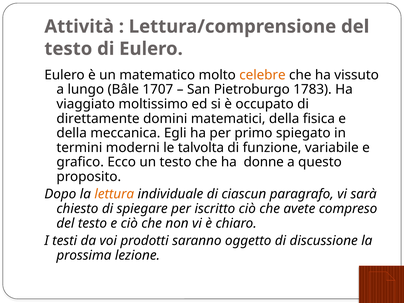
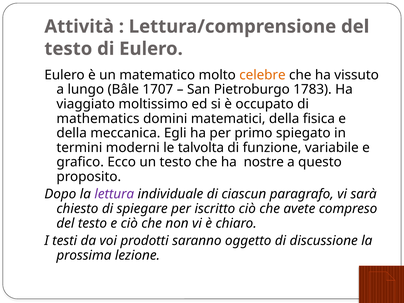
direttamente: direttamente -> mathematics (98, 119)
donne: donne -> nostre (264, 162)
lettura colour: orange -> purple (114, 194)
